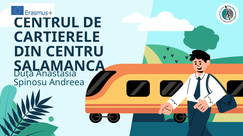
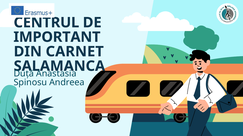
CARTIERELE: CARTIERELE -> IMPORTANT (57, 37)
CENTRU: CENTRU -> CARNET (75, 52)
